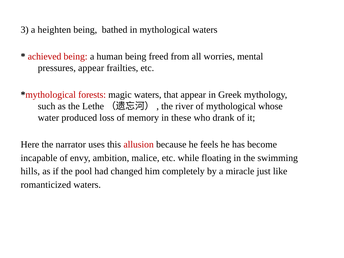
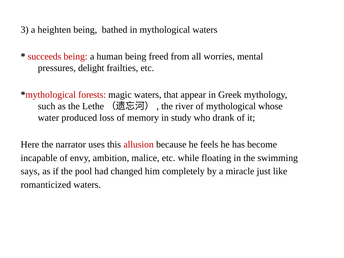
achieved: achieved -> succeeds (45, 56)
pressures appear: appear -> delight (91, 68)
these: these -> study (181, 118)
hills: hills -> says (30, 171)
